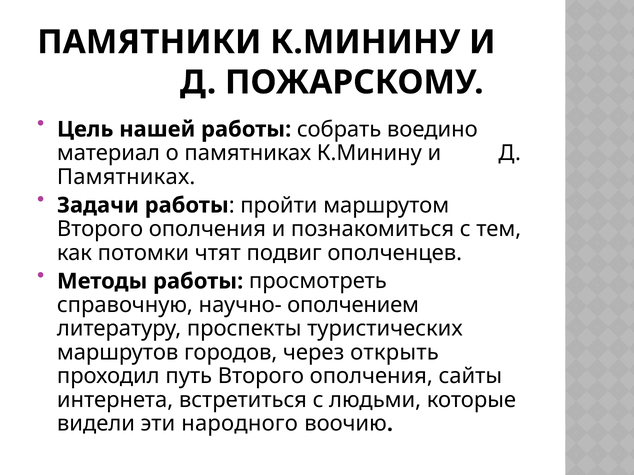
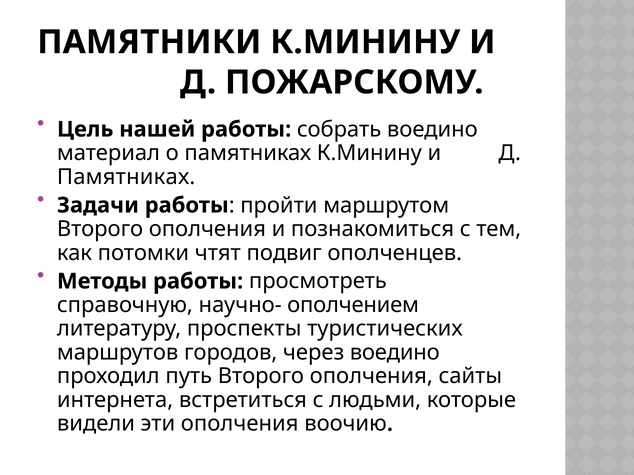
через открыть: открыть -> воедино (395, 353)
эти народного: народного -> ополчения (240, 424)
